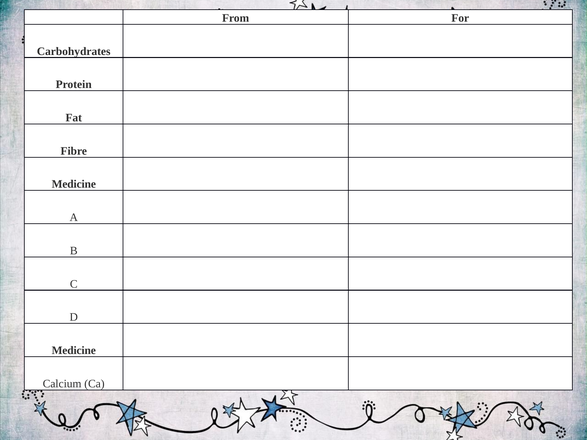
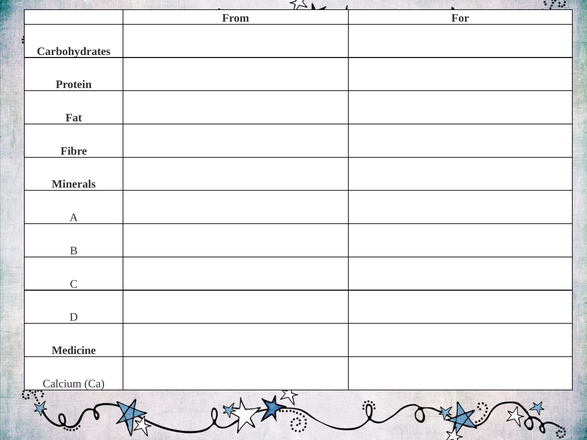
Medicine: Medicine -> Minerals (74, 184)
